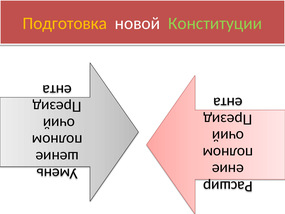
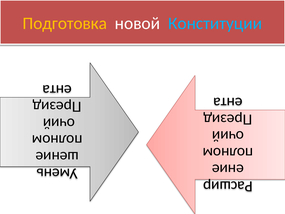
Конституции colour: light green -> light blue (215, 23)
